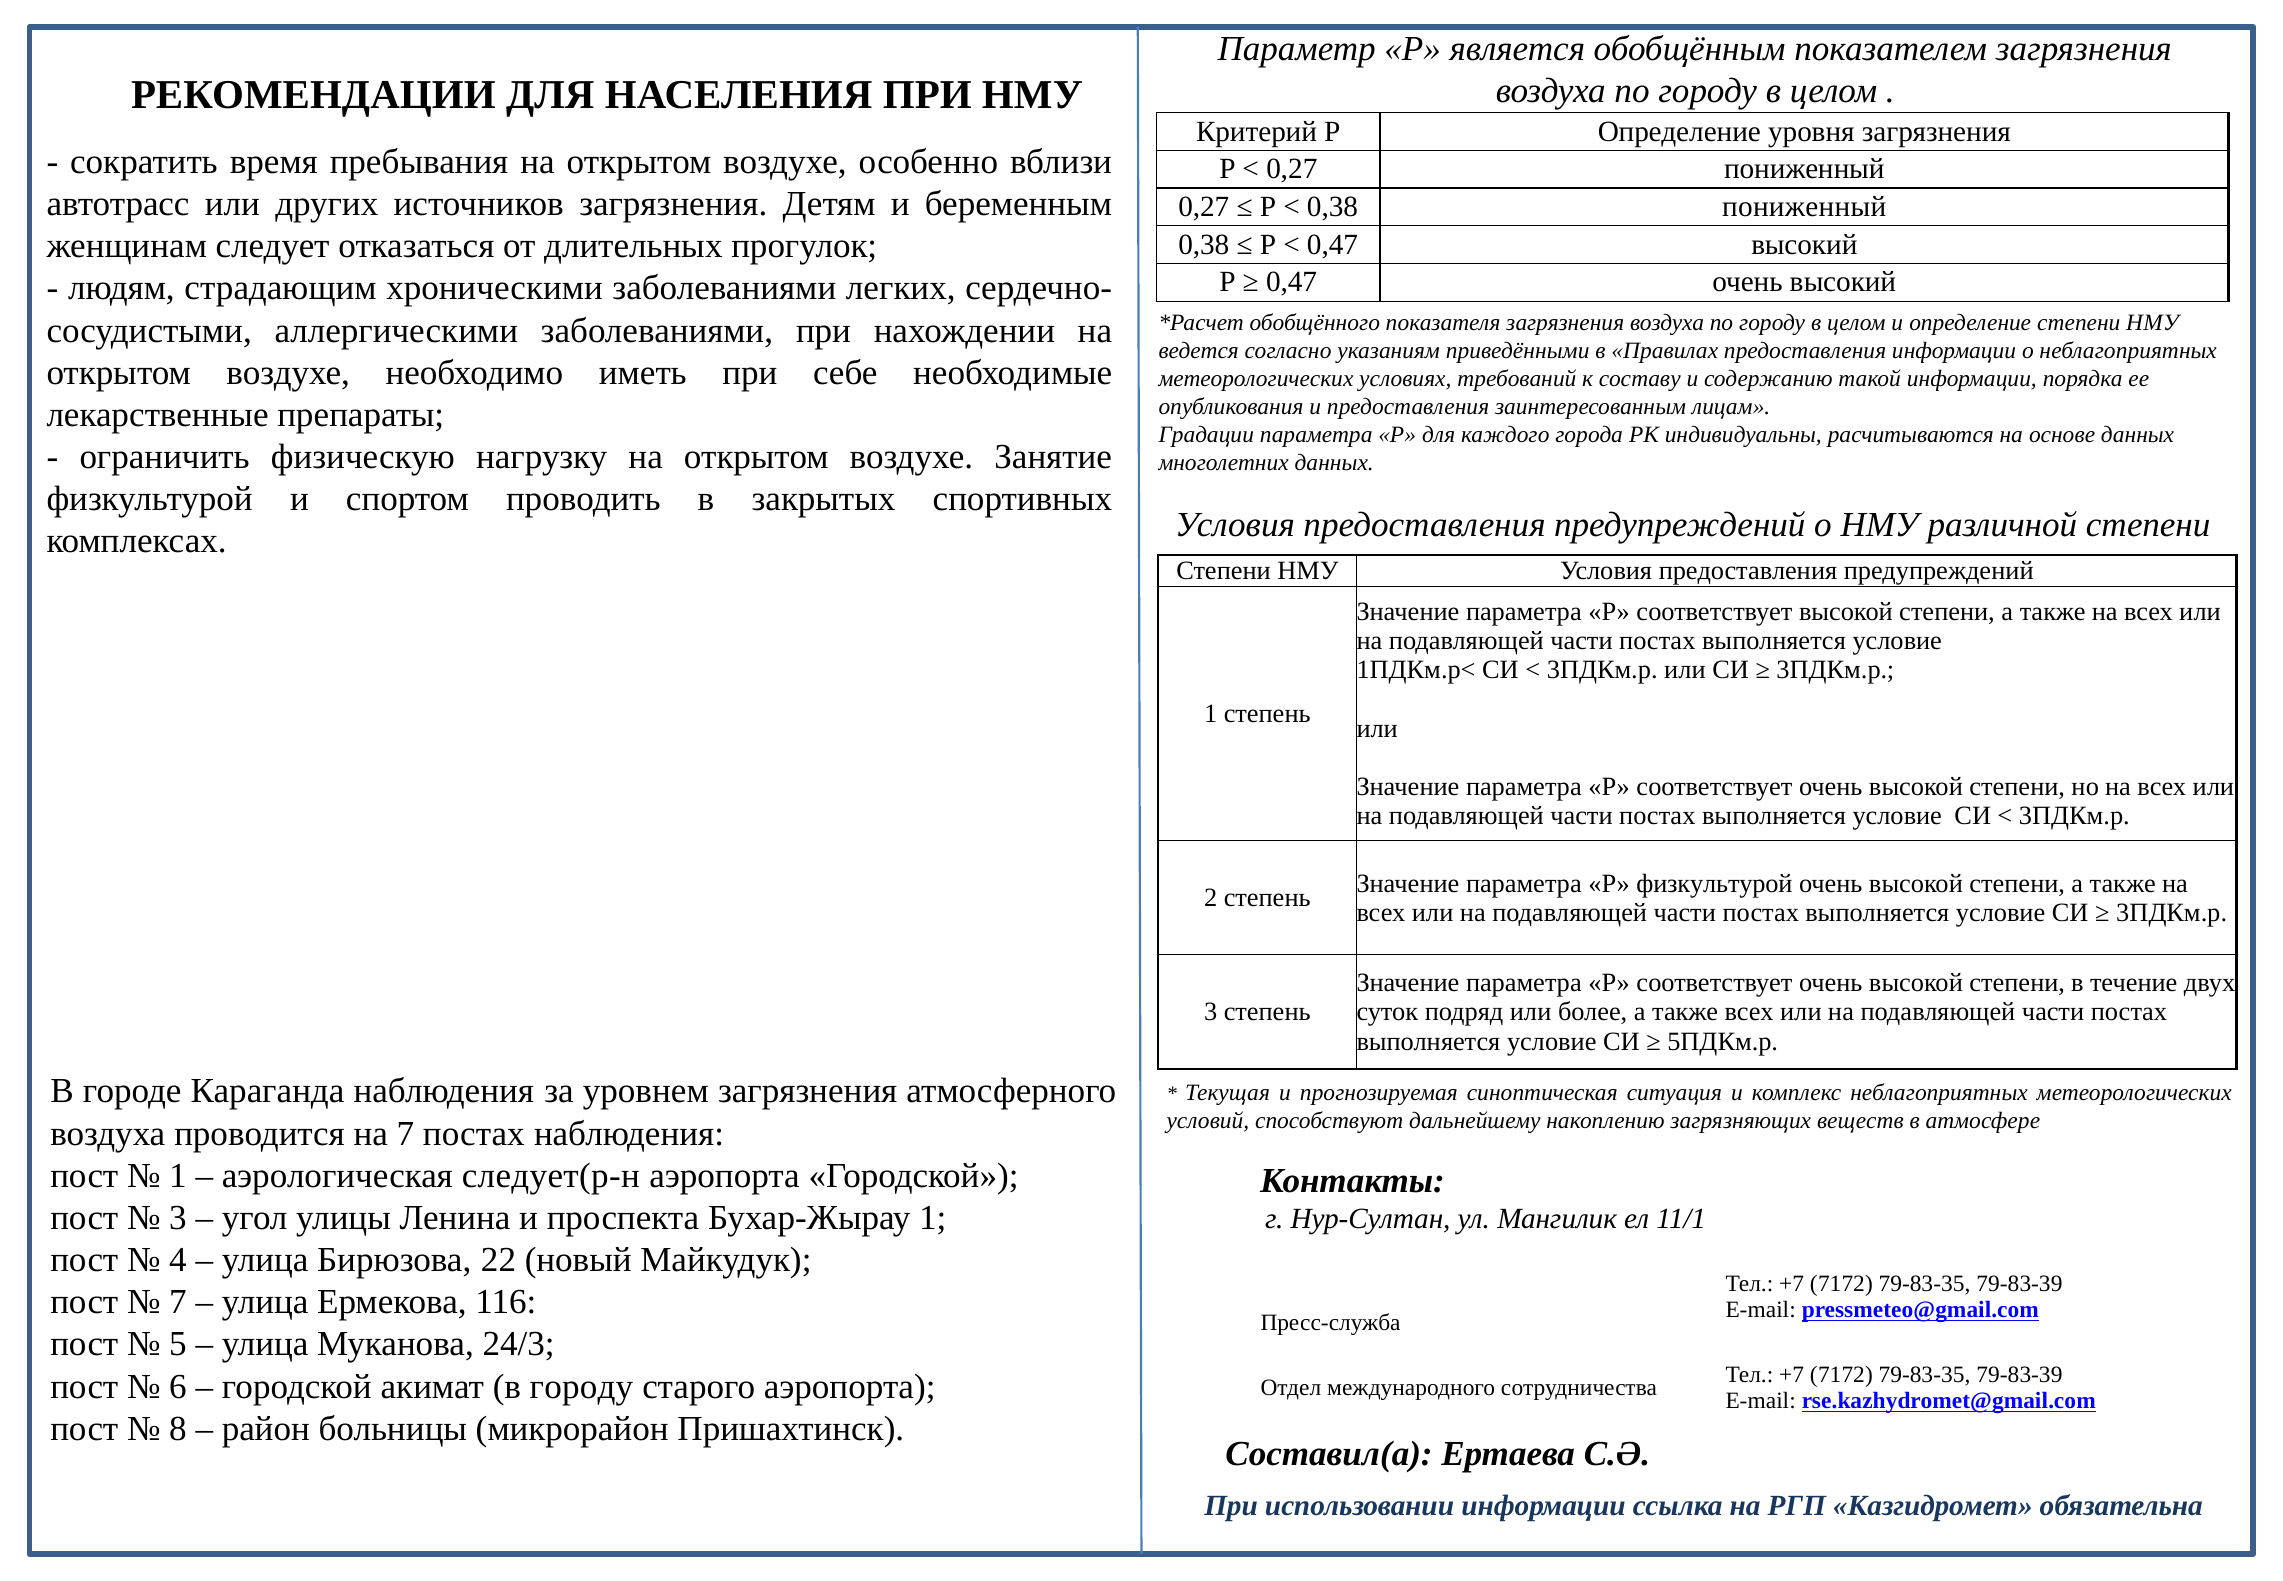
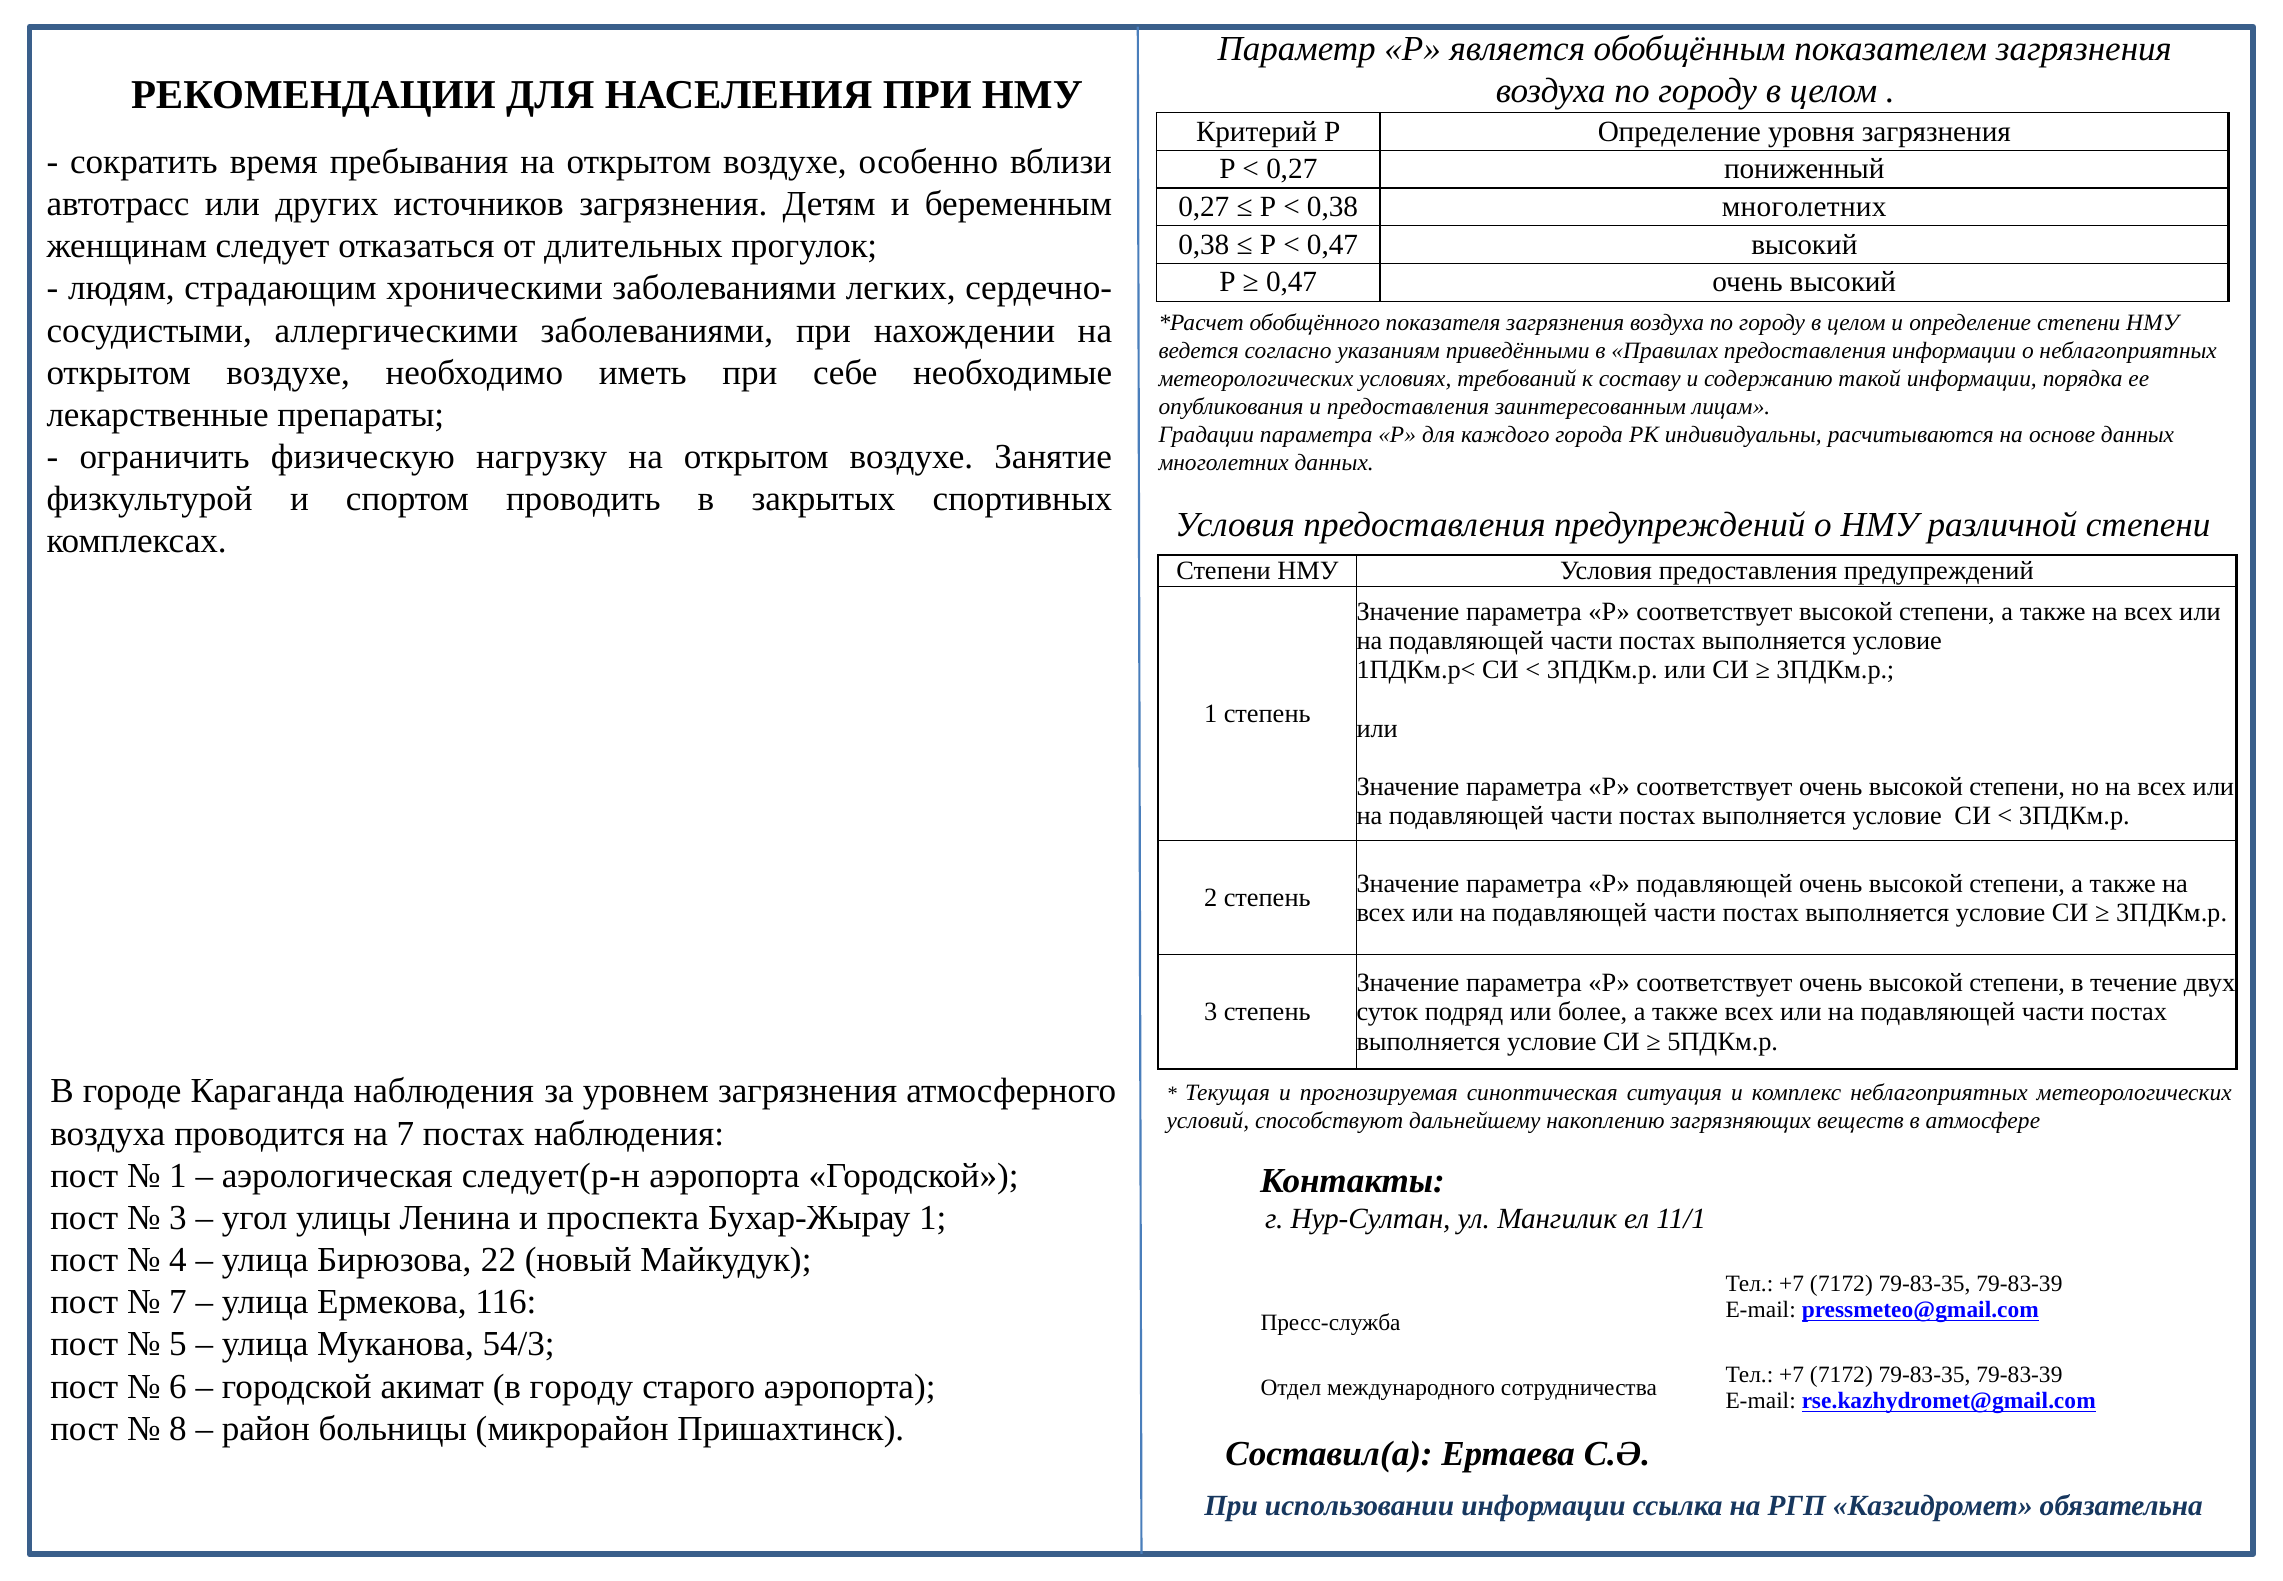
0,38 пониженный: пониженный -> многолетних (1804, 207)
Р физкультурой: физкультурой -> подавляющей (1714, 883)
24/3: 24/3 -> 54/3 (519, 1344)
